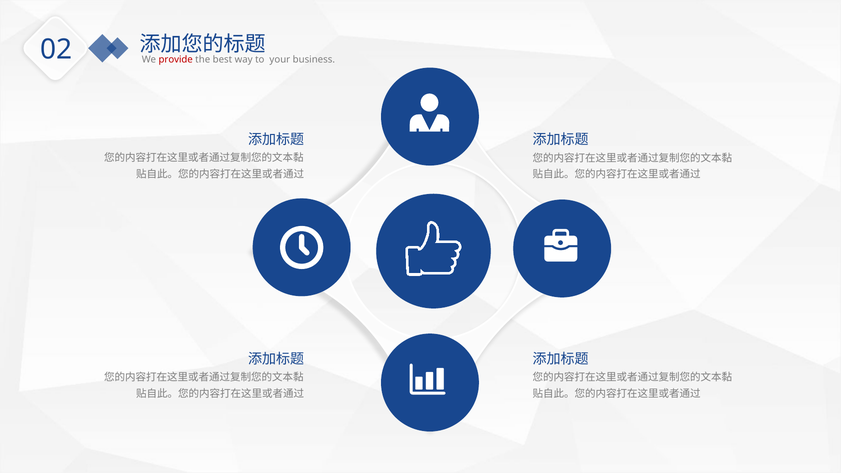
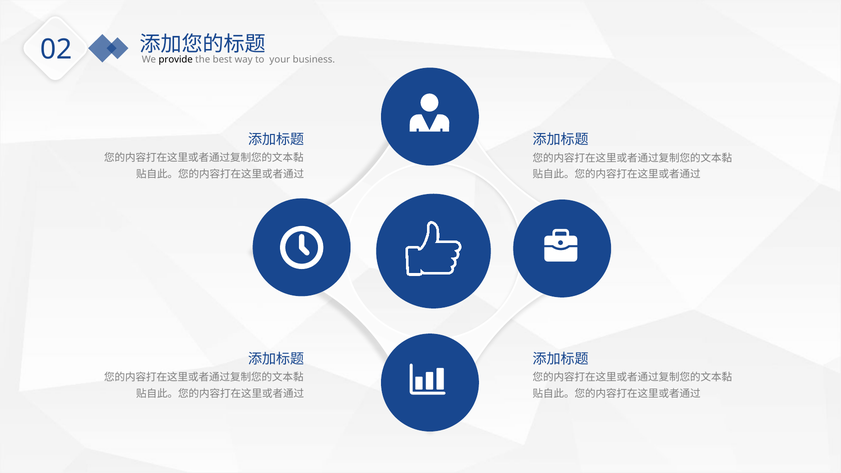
provide colour: red -> black (176, 60)
